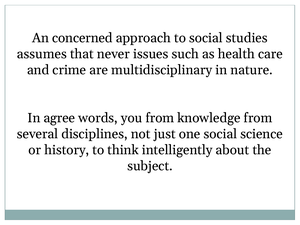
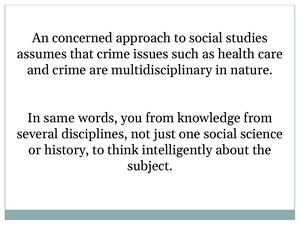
that never: never -> crime (113, 54)
agree: agree -> same (59, 118)
